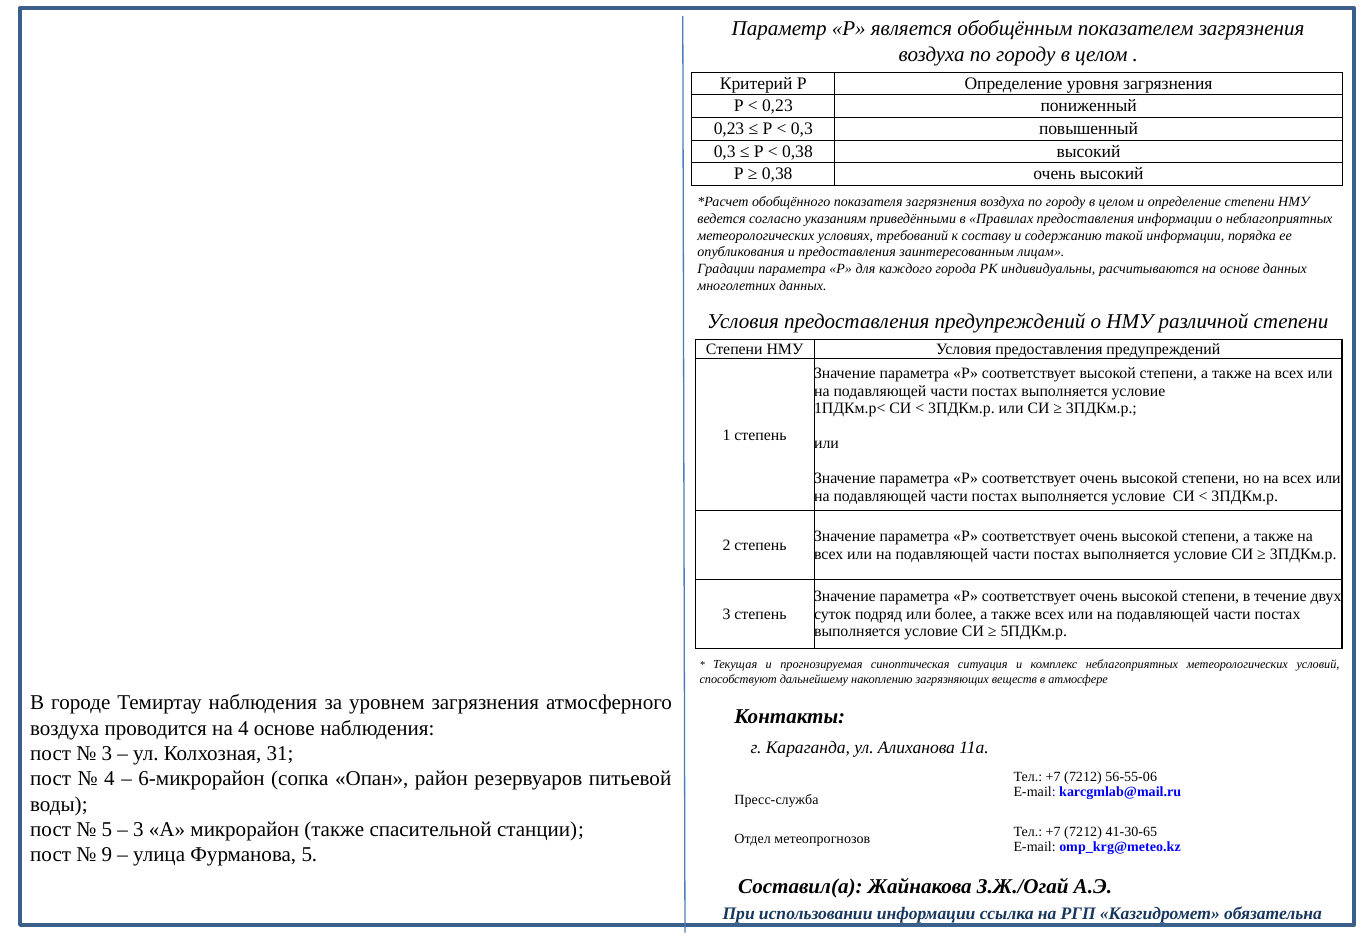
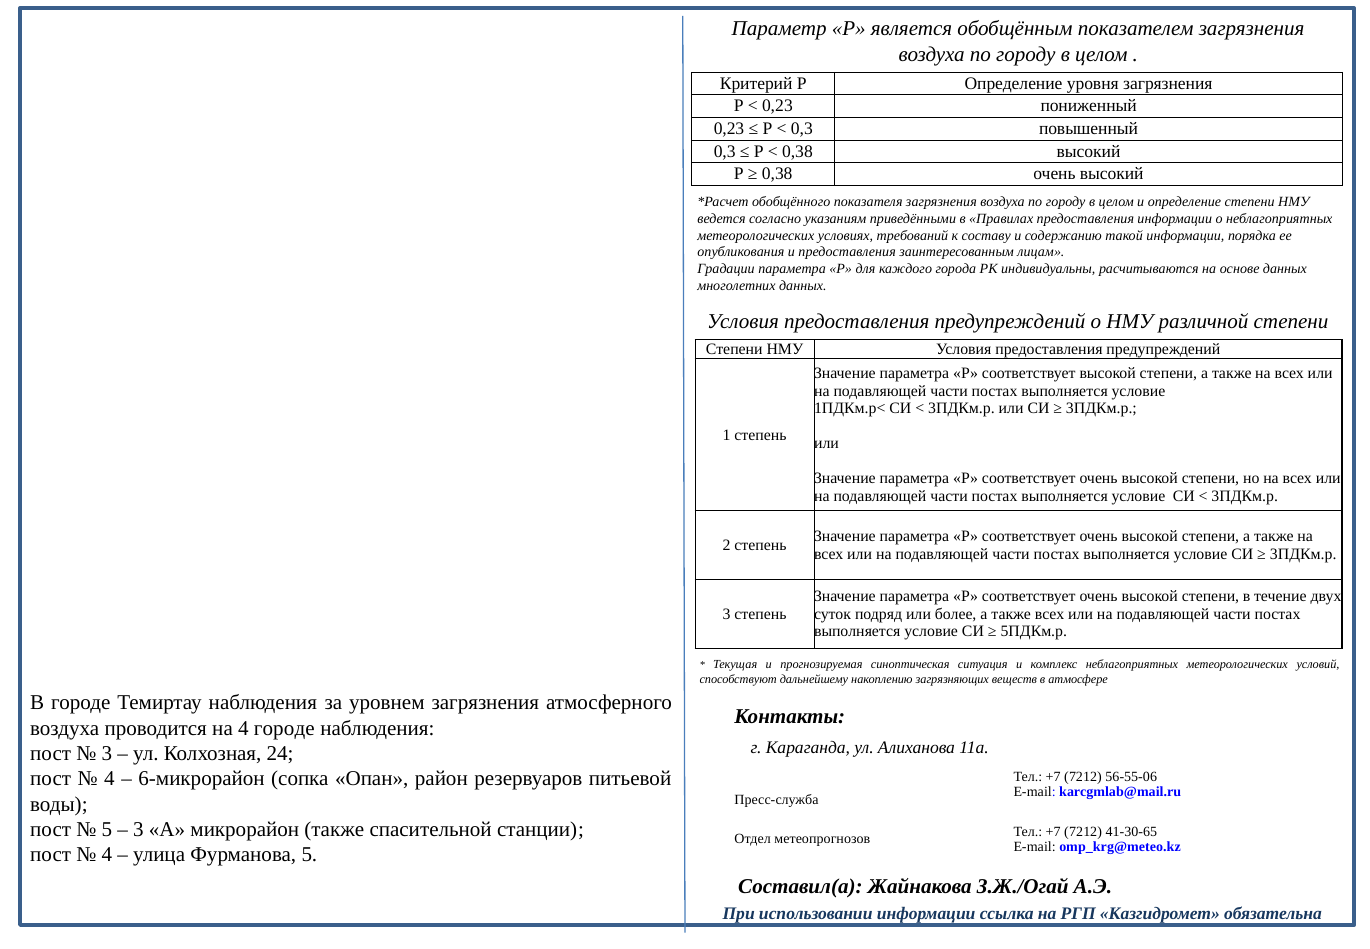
4 основе: основе -> городе (284, 728)
31: 31 -> 24 (280, 753)
9: 9 -> 4 (107, 854)
